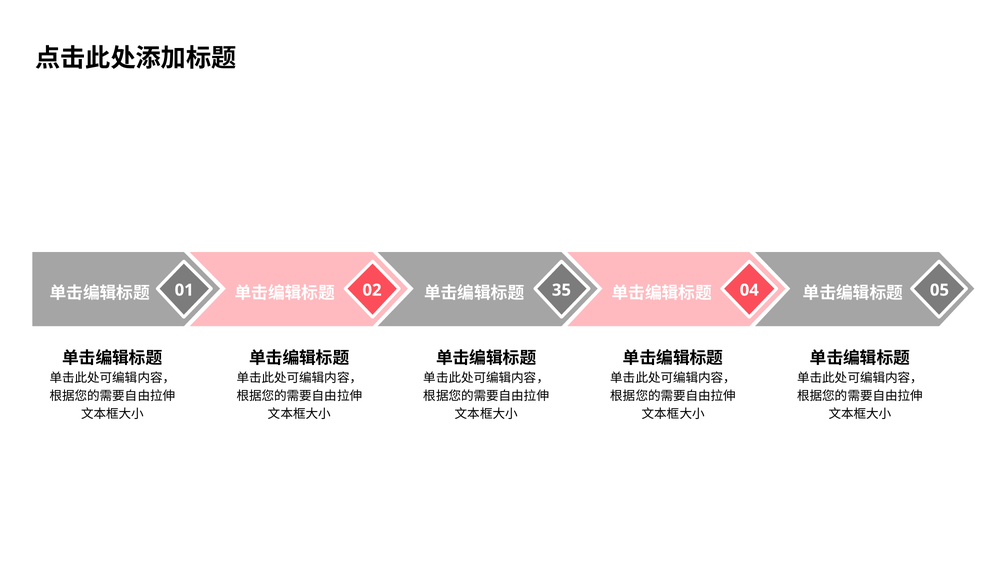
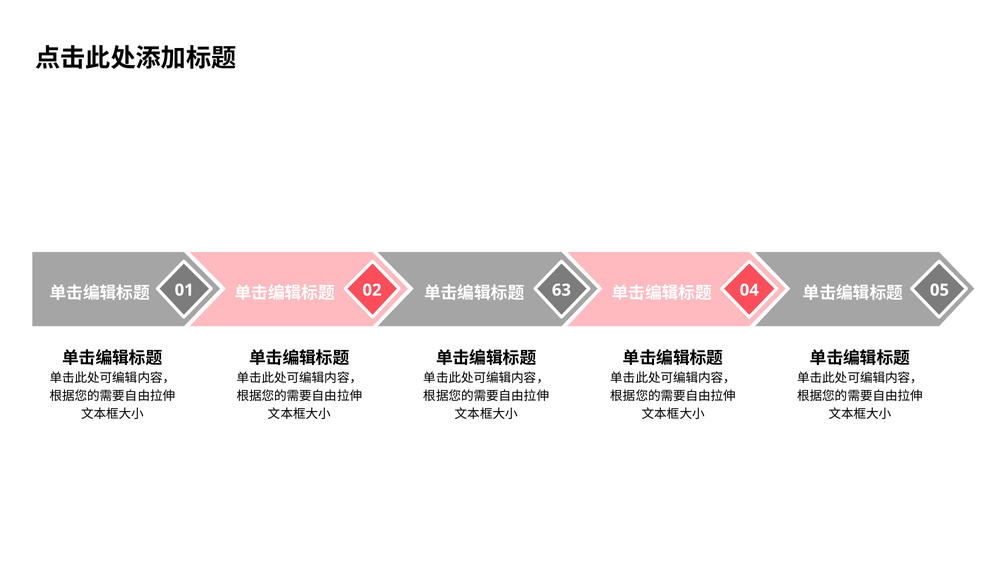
35: 35 -> 63 (561, 290)
